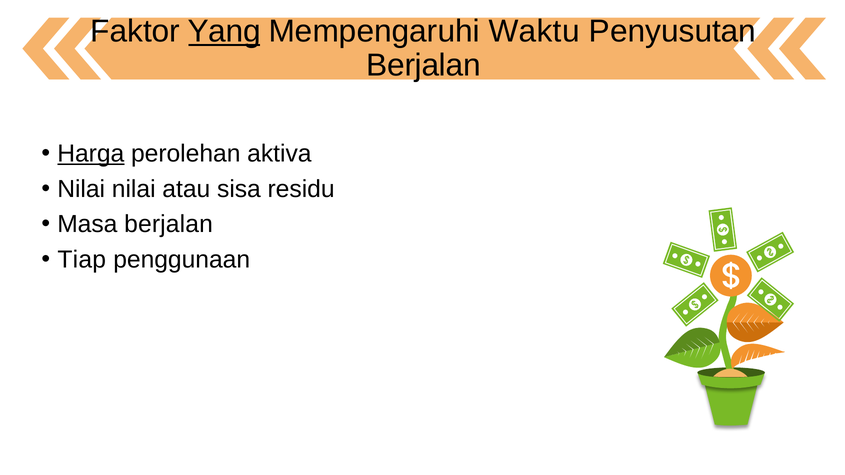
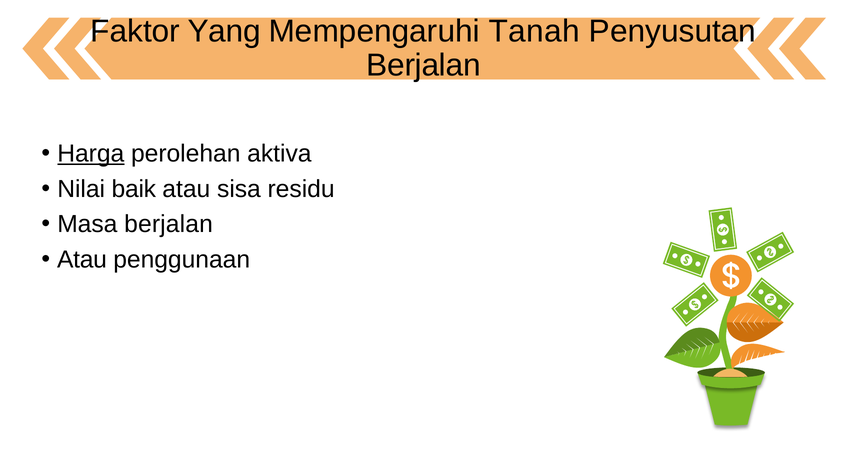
Yang underline: present -> none (224, 31)
Waktu: Waktu -> Tanah (534, 31)
Nilai nilai: nilai -> baik (134, 189)
Tiap: Tiap -> Atau (82, 260)
